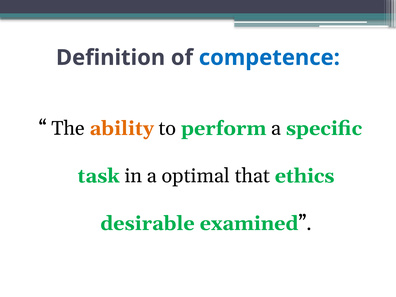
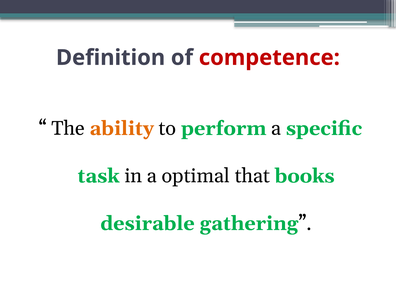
competence colour: blue -> red (269, 58)
ethics: ethics -> books (305, 176)
examined: examined -> gathering (249, 223)
